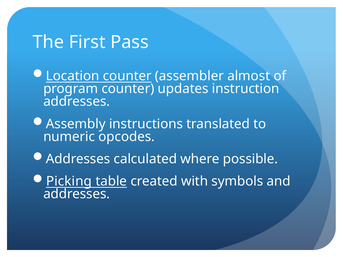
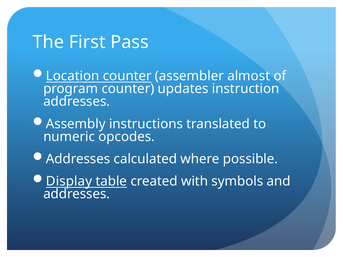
Picking: Picking -> Display (69, 181)
